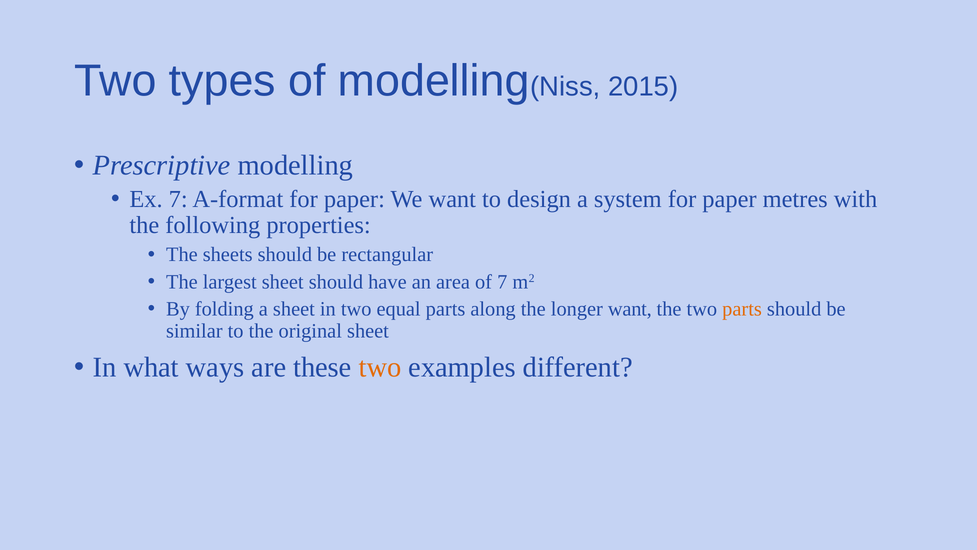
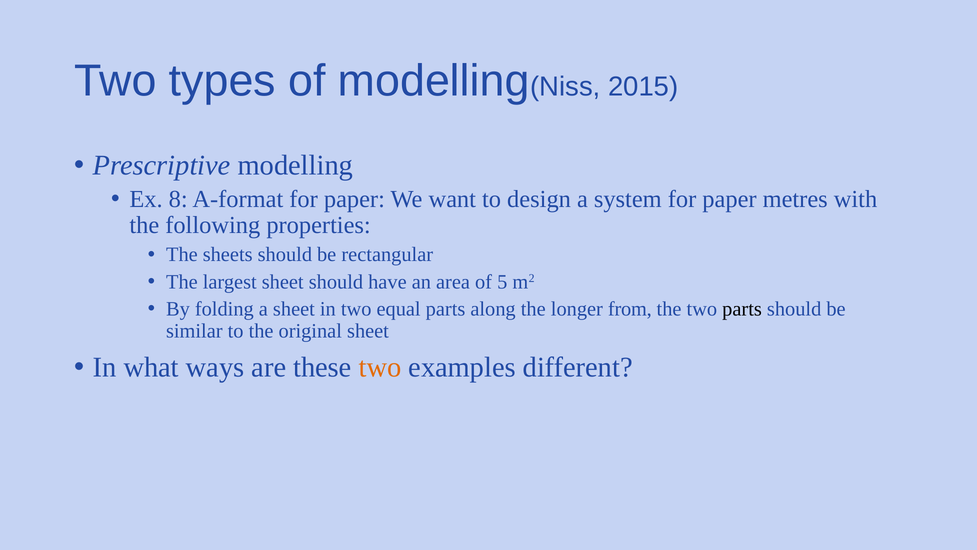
Ex 7: 7 -> 8 (178, 199)
of 7: 7 -> 5 (502, 282)
longer want: want -> from (630, 309)
parts colour: orange -> black (742, 309)
